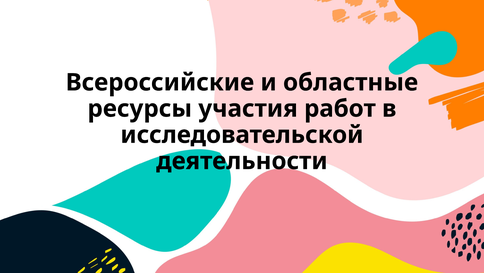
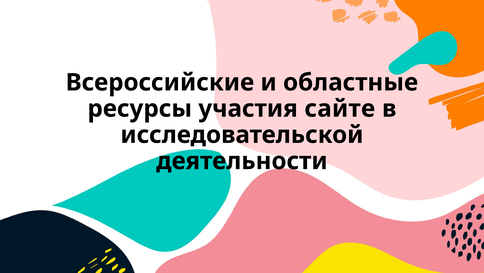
работ: работ -> сайте (340, 108)
